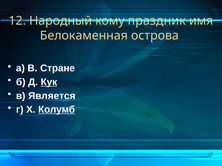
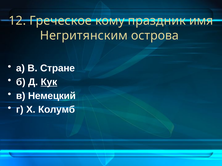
Народный: Народный -> Греческое (61, 21)
Белокаменная: Белокаменная -> Негритянским (84, 36)
Является: Является -> Немецкий (52, 96)
Колумб underline: present -> none (57, 110)
